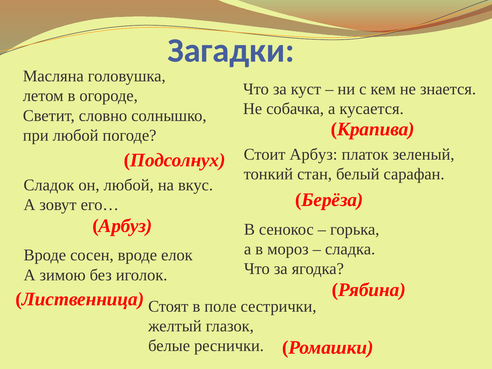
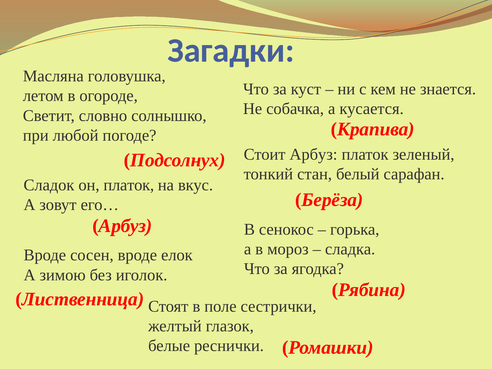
он любой: любой -> платок (129, 185)
